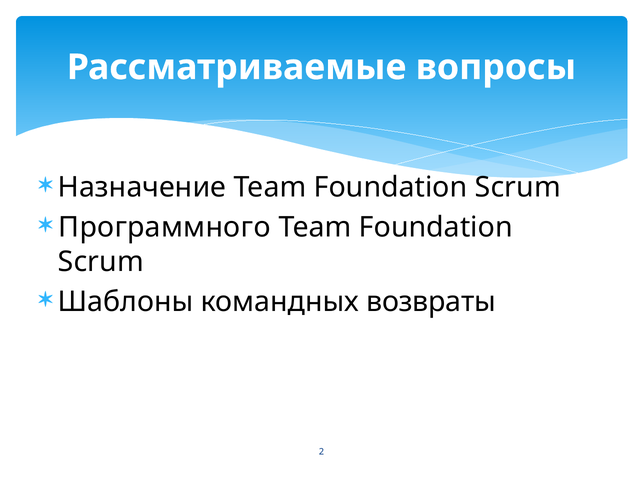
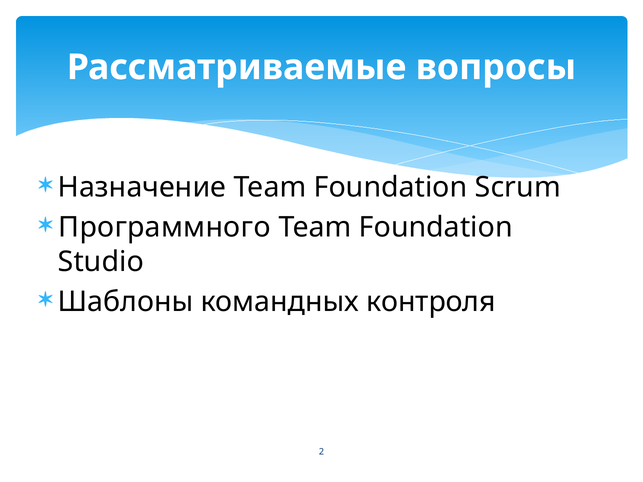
Scrum: Scrum -> Studio (101, 262)
возвраты: возвраты -> контроля (431, 302)
